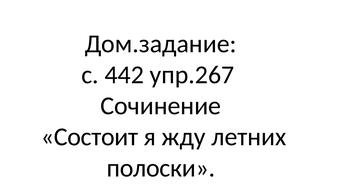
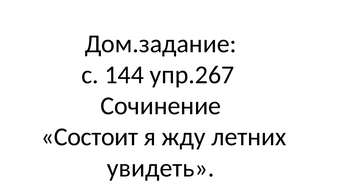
442: 442 -> 144 (124, 75)
полоски: полоски -> увидеть (161, 168)
